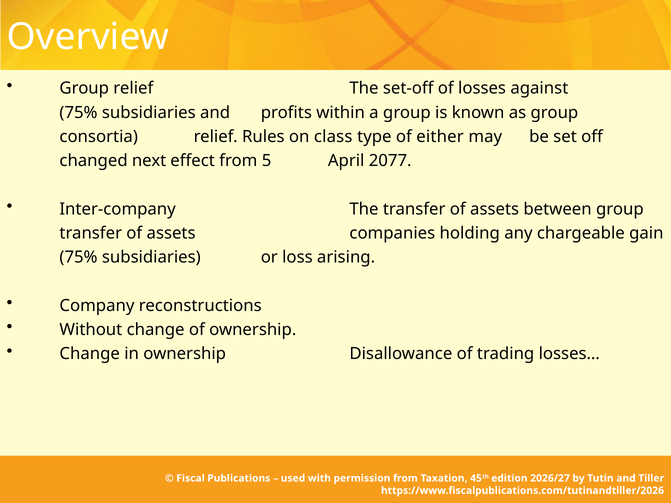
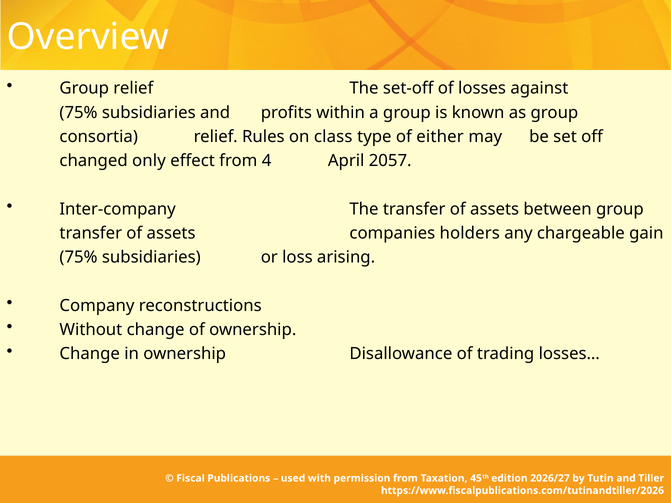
next: next -> only (149, 161)
5: 5 -> 4 (267, 161)
2077: 2077 -> 2057 (390, 161)
holding: holding -> holders (470, 233)
